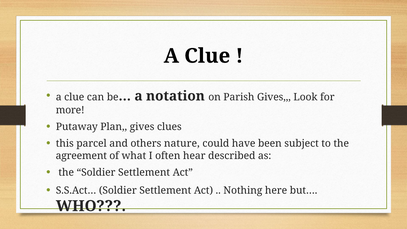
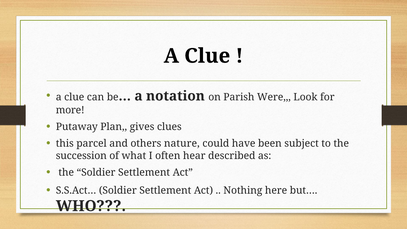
Parish Gives: Gives -> Were (274, 97)
agreement: agreement -> succession (81, 156)
